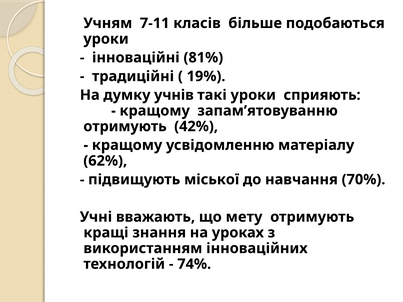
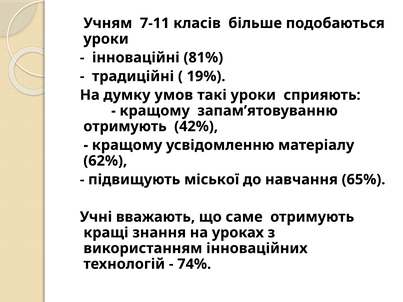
учнів: учнів -> умов (174, 95)
70%: 70% -> 65% (364, 180)
мету: мету -> саме (244, 217)
